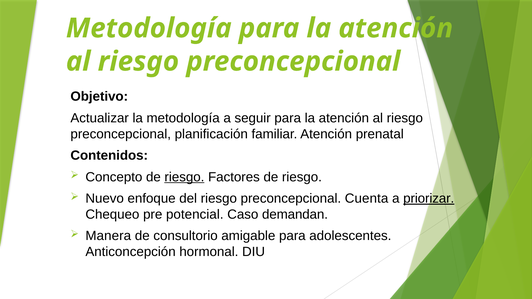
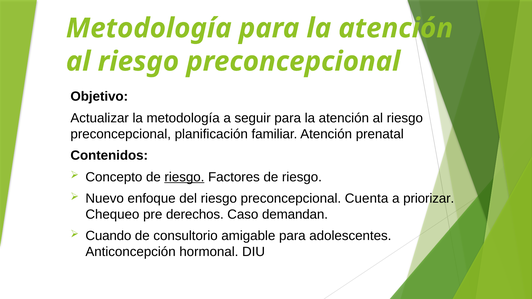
priorizar underline: present -> none (429, 199)
potencial: potencial -> derechos (195, 215)
Manera: Manera -> Cuando (108, 236)
